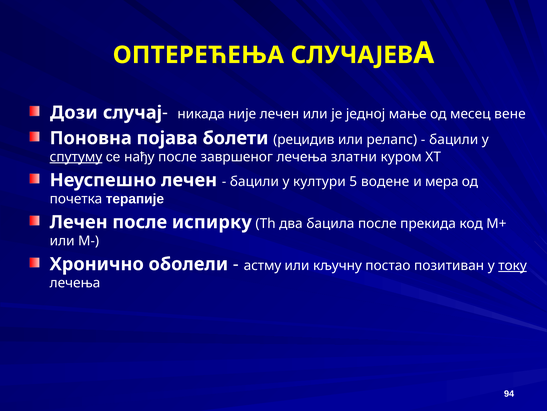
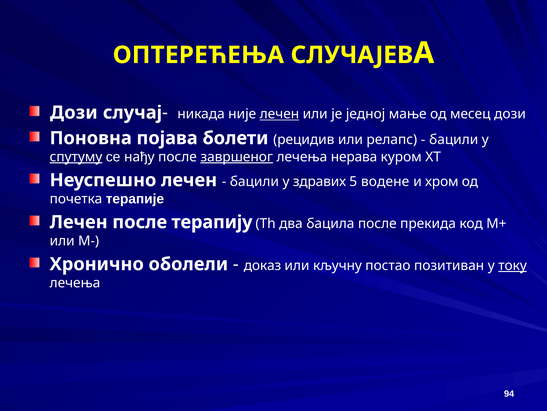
лечен underline: none -> present (279, 114)
месец вене: вене -> дози (510, 114)
завршеног underline: none -> present (237, 157)
златни: златни -> нерава (354, 157)
култури: култури -> здравих (319, 181)
мера: мера -> хром (442, 181)
испирку: испирку -> терапију (212, 222)
астму: астму -> доказ (263, 265)
